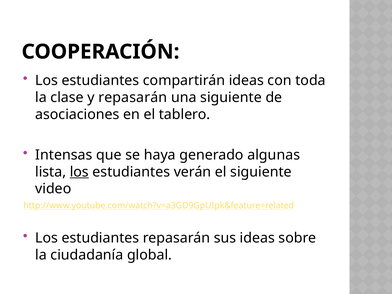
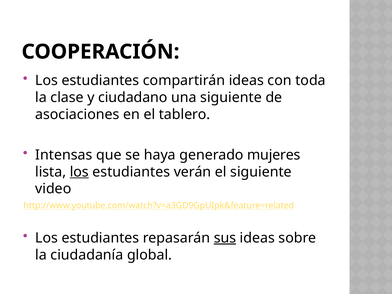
y repasarán: repasarán -> ciudadano (133, 97)
algunas: algunas -> mujeres (274, 155)
sus underline: none -> present (225, 238)
